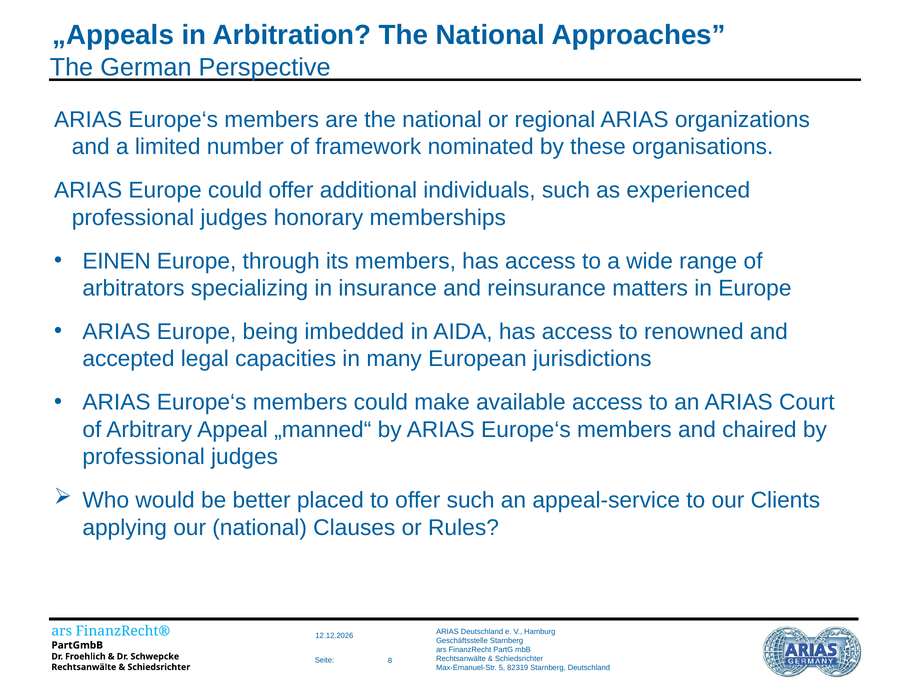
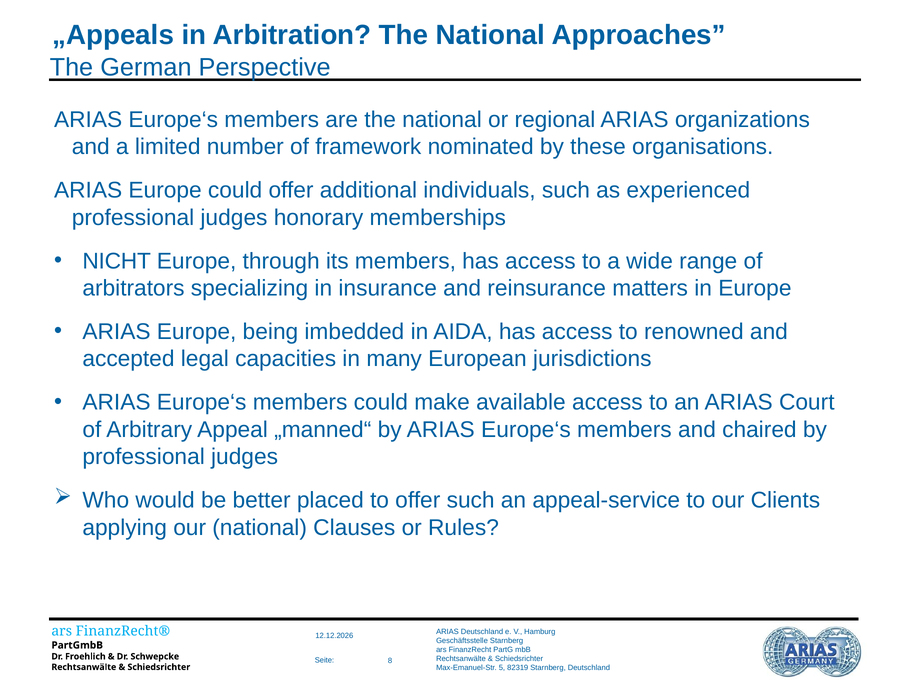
EINEN: EINEN -> NICHT (117, 261)
